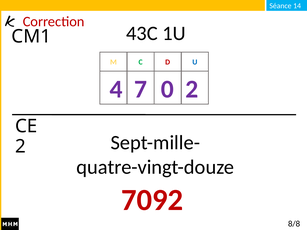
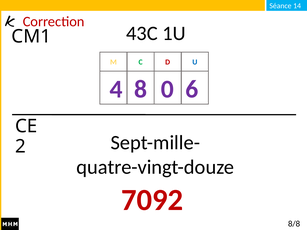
7: 7 -> 8 (141, 89)
0 2: 2 -> 6 (192, 89)
